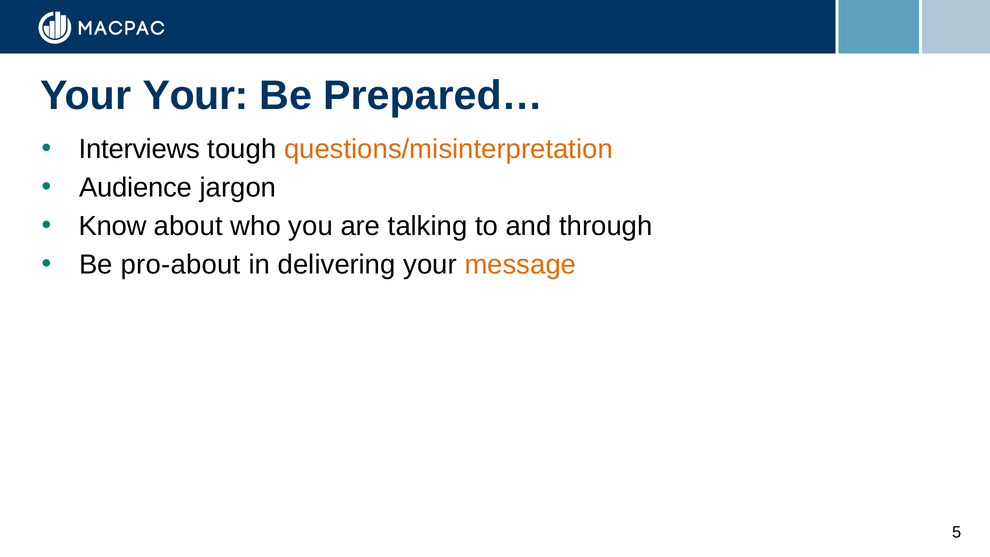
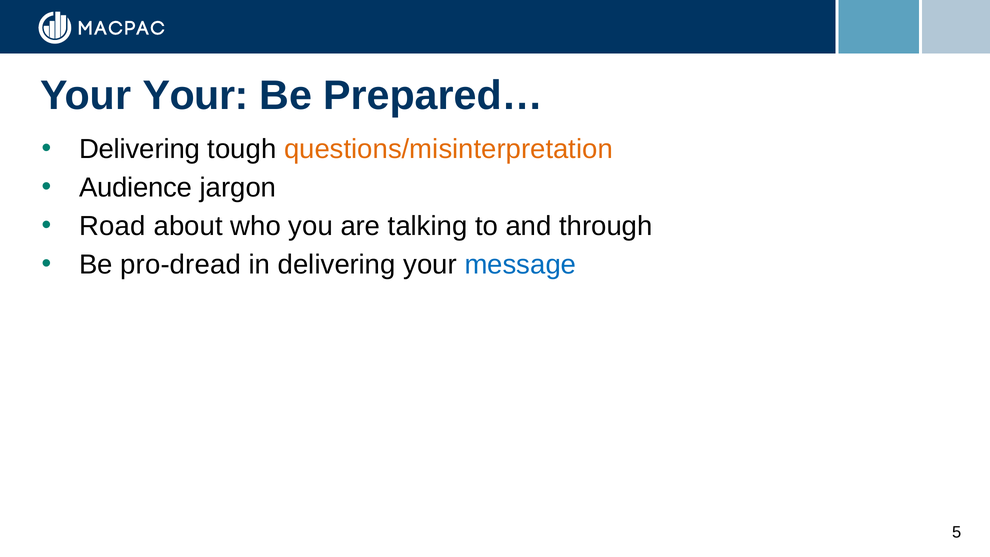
Interviews: Interviews -> Delivering (139, 149)
Know: Know -> Road (112, 226)
pro-about: pro-about -> pro-dread (181, 265)
message colour: orange -> blue (520, 265)
